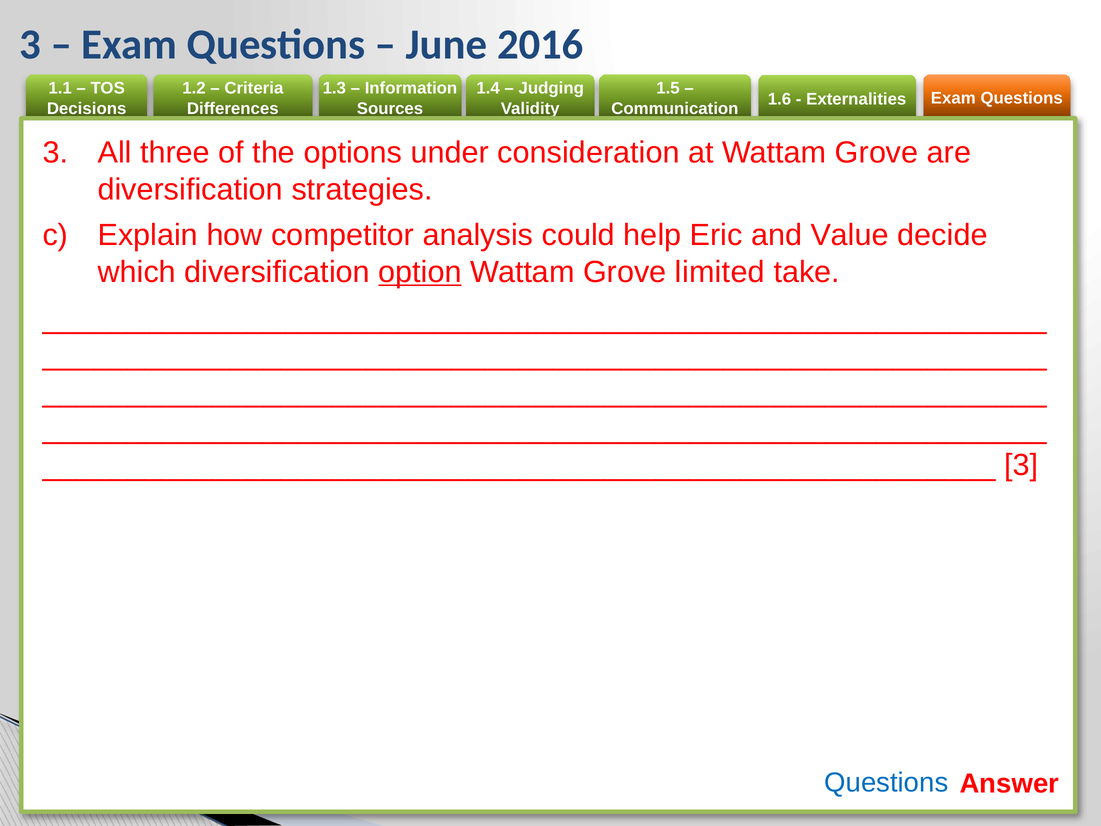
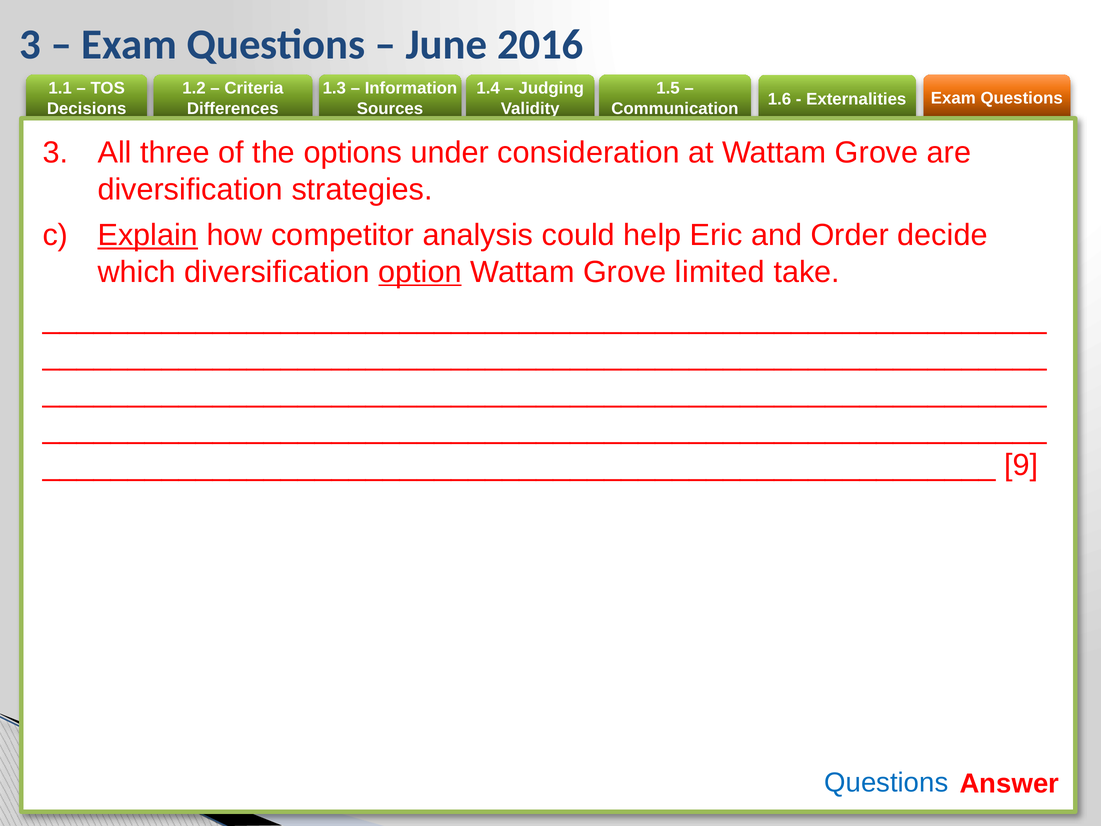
Explain underline: none -> present (148, 235)
Value: Value -> Order (850, 235)
3: 3 -> 9 (1021, 465)
